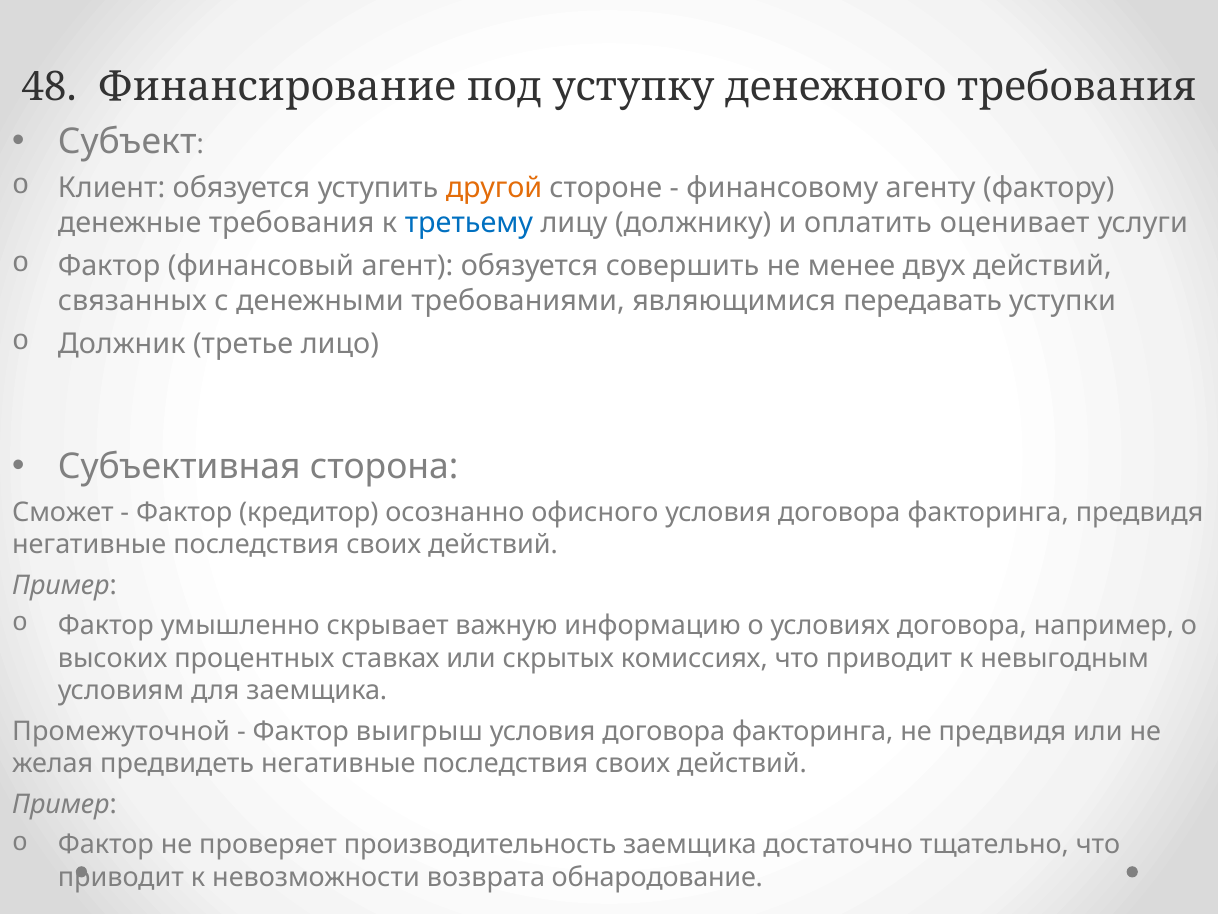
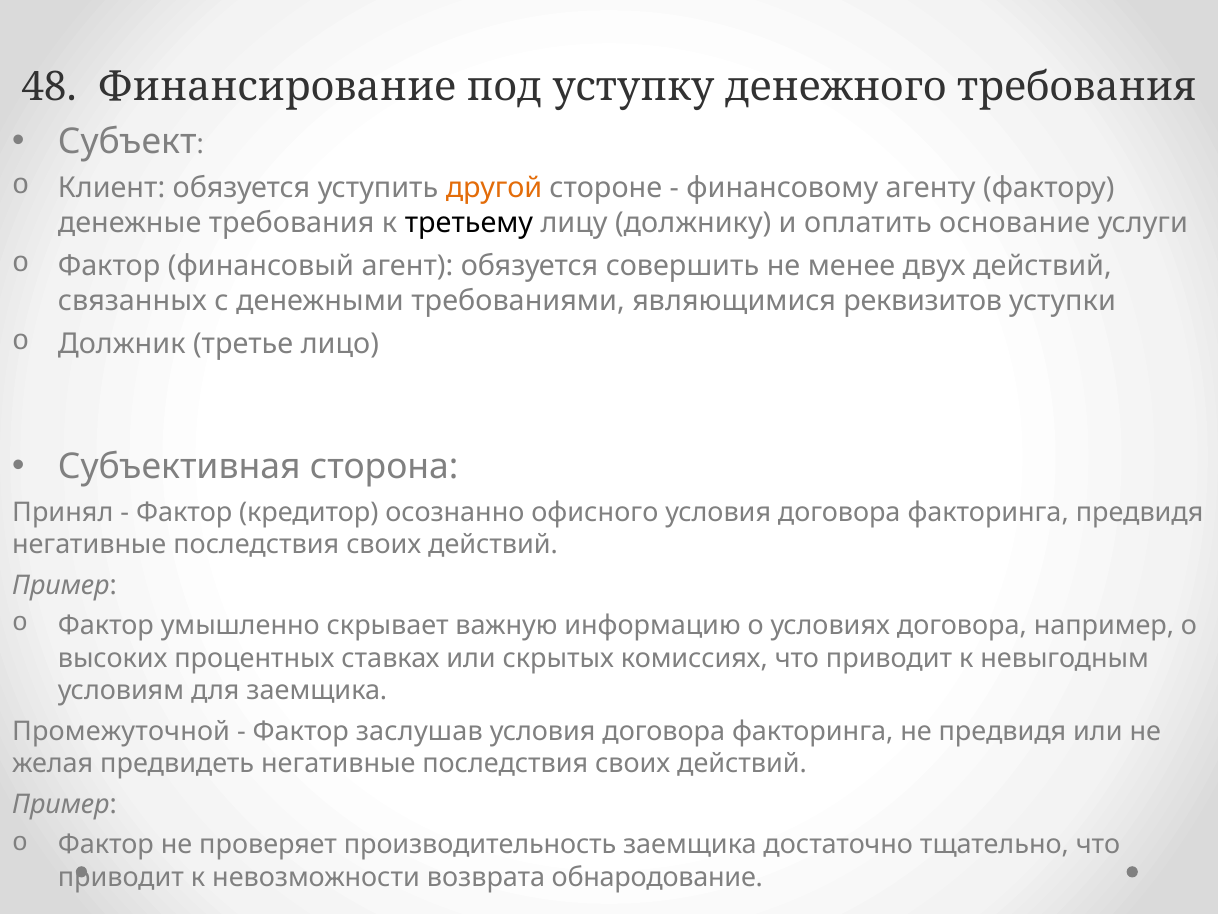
третьему colour: blue -> black (469, 223)
оценивает: оценивает -> основание (1015, 223)
передавать: передавать -> реквизитов (923, 301)
Сможет: Сможет -> Принял (63, 512)
выигрыш: выигрыш -> заслушав (419, 731)
